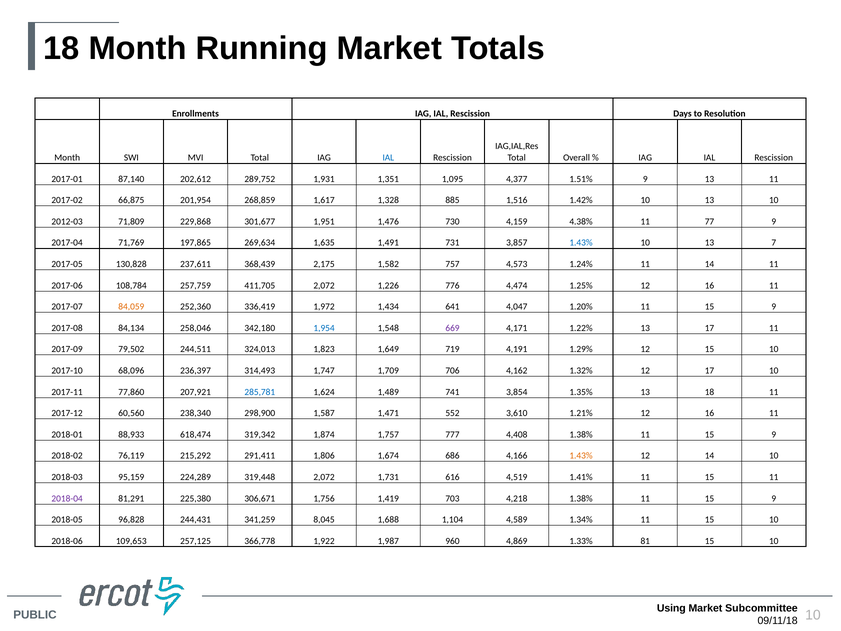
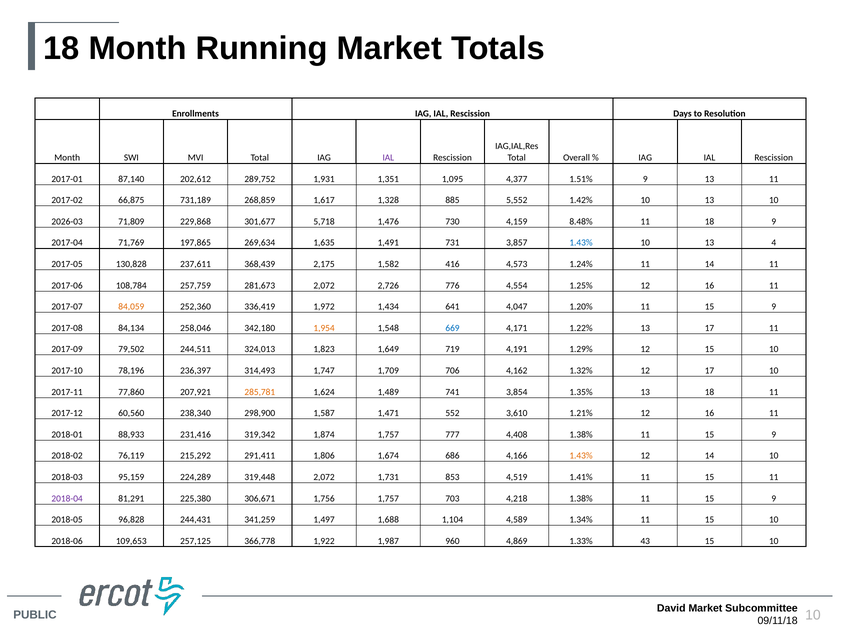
IAL colour: blue -> purple (388, 158)
201,954: 201,954 -> 731,189 (196, 200)
1,516: 1,516 -> 5,552 (517, 200)
2012-03: 2012-03 -> 2026-03 (67, 222)
1,951: 1,951 -> 5,718 (324, 222)
4.38%: 4.38% -> 8.48% (581, 222)
11 77: 77 -> 18 (709, 222)
7: 7 -> 4 (774, 243)
757: 757 -> 416 (453, 264)
411,705: 411,705 -> 281,673 (260, 285)
1,226: 1,226 -> 2,726 (388, 285)
4,474: 4,474 -> 4,554 (517, 285)
1,954 colour: blue -> orange (324, 328)
669 colour: purple -> blue (453, 328)
68,096: 68,096 -> 78,196 (131, 371)
285,781 colour: blue -> orange (260, 392)
618,474: 618,474 -> 231,416 (196, 434)
616: 616 -> 853 (453, 477)
1,756 1,419: 1,419 -> 1,757 (388, 498)
8,045: 8,045 -> 1,497 (324, 520)
81: 81 -> 43 (645, 541)
Using: Using -> David (671, 608)
